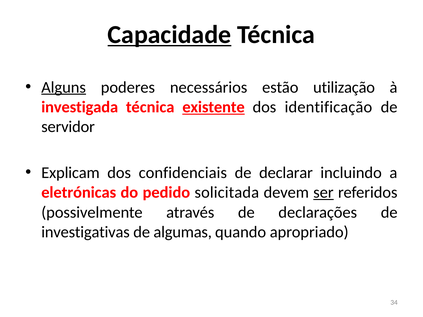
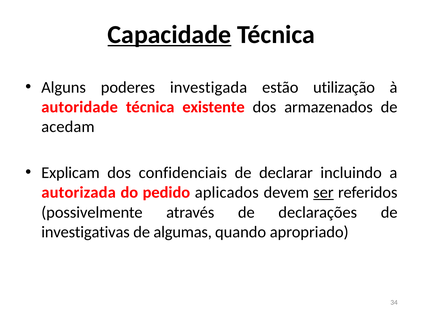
Alguns underline: present -> none (64, 87)
necessários: necessários -> investigada (209, 87)
investigada: investigada -> autoridade (80, 107)
existente underline: present -> none (214, 107)
identificação: identificação -> armazenados (329, 107)
servidor: servidor -> acedam (68, 127)
eletrónicas: eletrónicas -> autorizada (79, 193)
solicitada: solicitada -> aplicados (227, 193)
